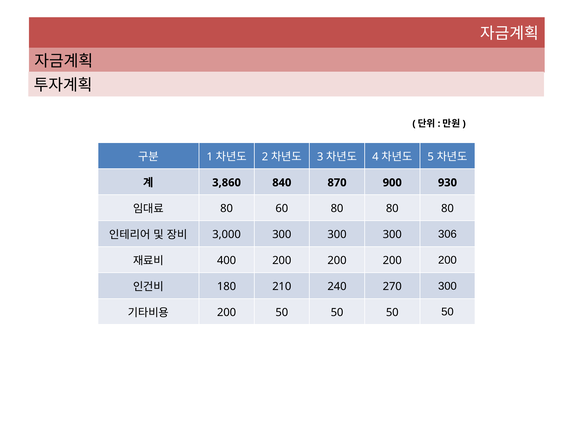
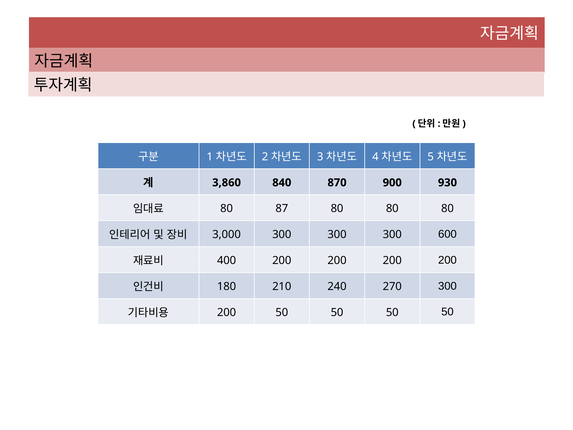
60: 60 -> 87 (282, 208)
306: 306 -> 600 (447, 234)
